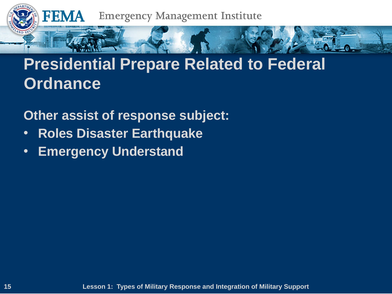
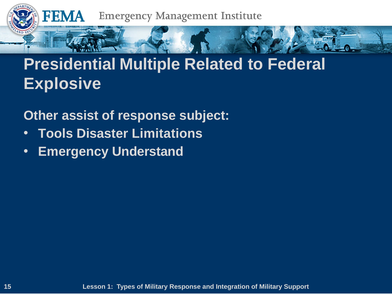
Prepare: Prepare -> Multiple (150, 64)
Ordnance: Ordnance -> Explosive (62, 84)
Roles: Roles -> Tools (56, 134)
Earthquake: Earthquake -> Limitations (167, 134)
